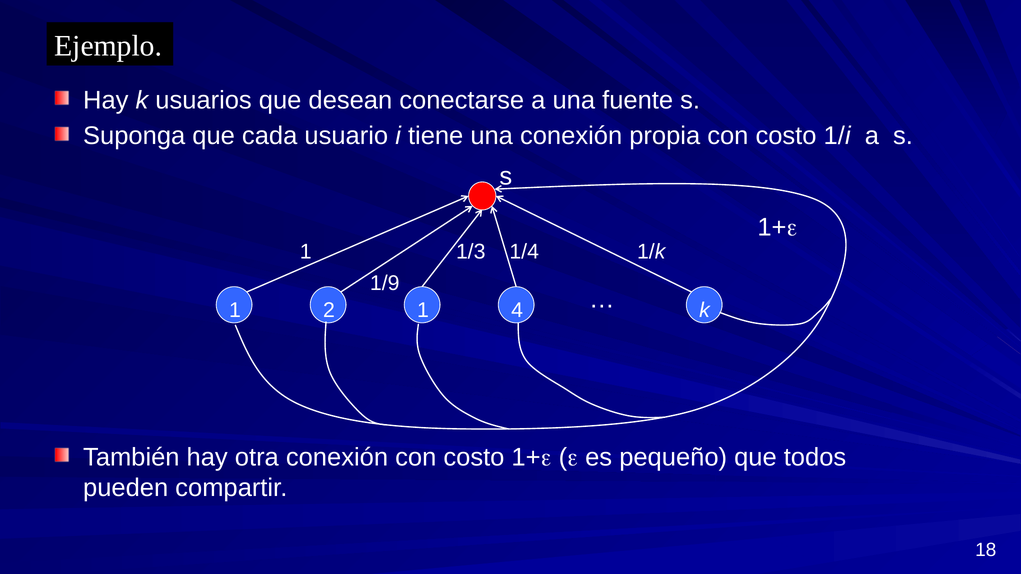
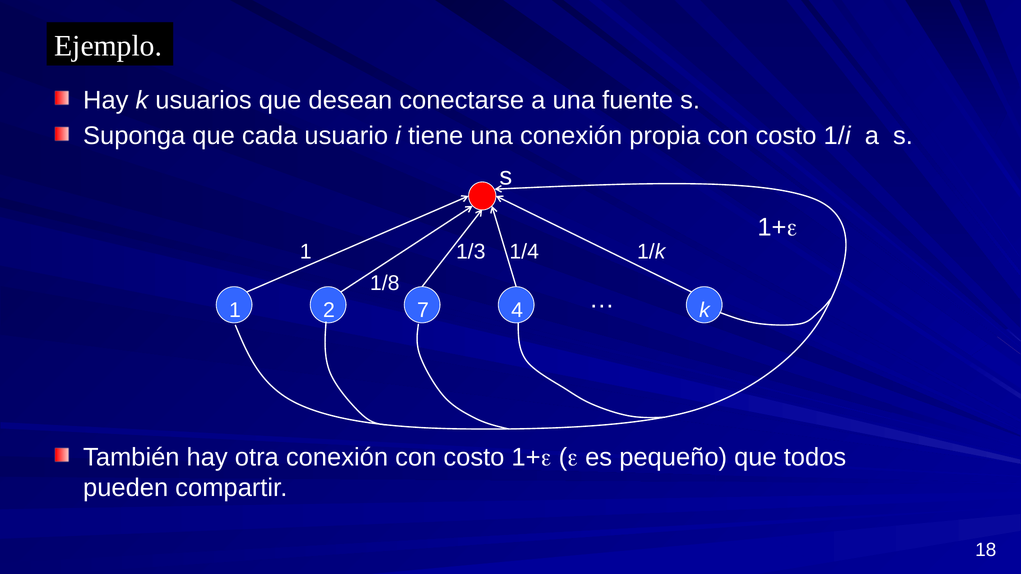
1/9: 1/9 -> 1/8 (385, 284)
2 1: 1 -> 7 (423, 310)
